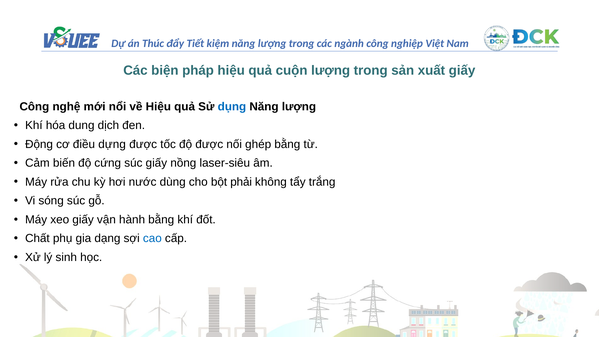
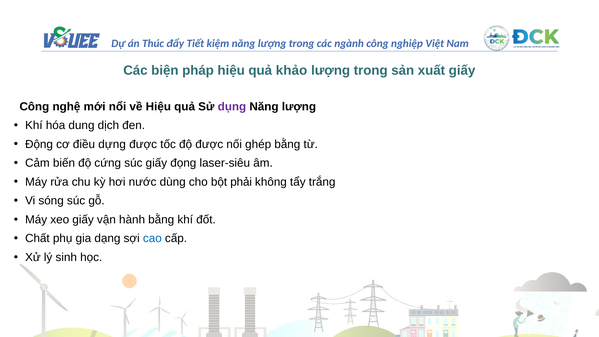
cuộn: cuộn -> khảo (292, 70)
dụng colour: blue -> purple (232, 106)
nồng: nồng -> đọng (183, 163)
